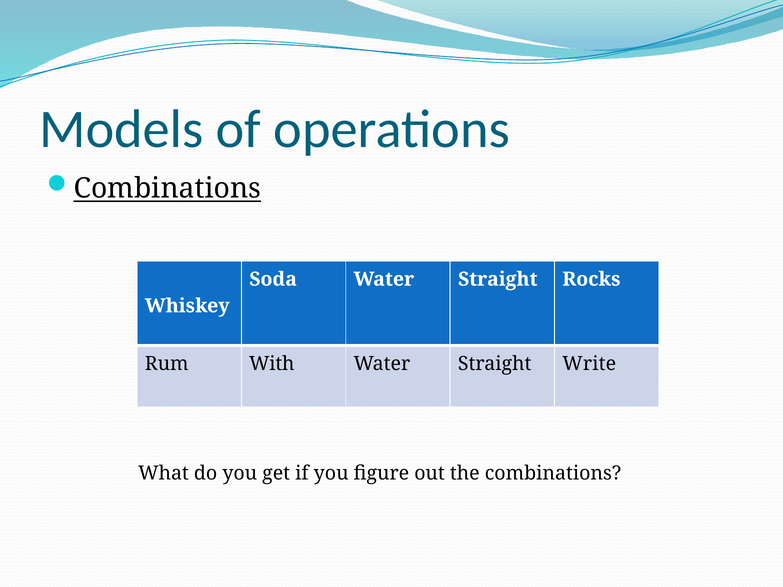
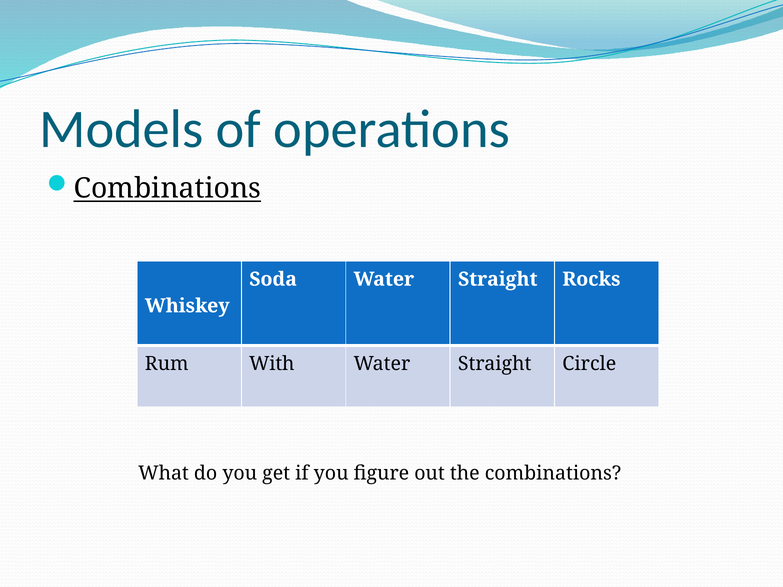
Write: Write -> Circle (589, 364)
